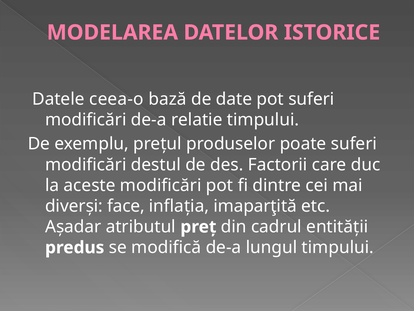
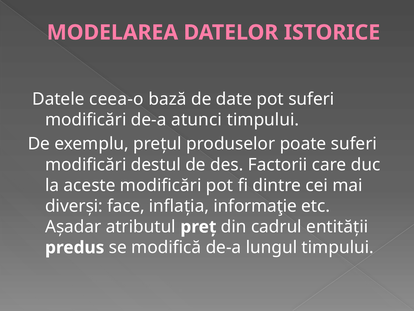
relatie: relatie -> atunci (197, 120)
imaparţită: imaparţită -> informaţie (255, 206)
